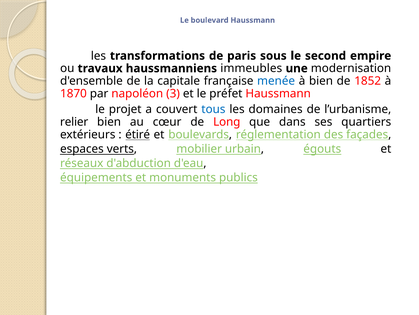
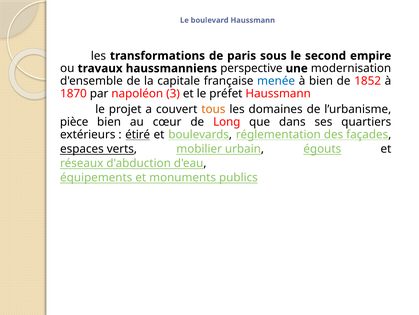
immeubles: immeubles -> perspective (251, 68)
tous colour: blue -> orange (213, 109)
relier: relier -> pièce (74, 122)
